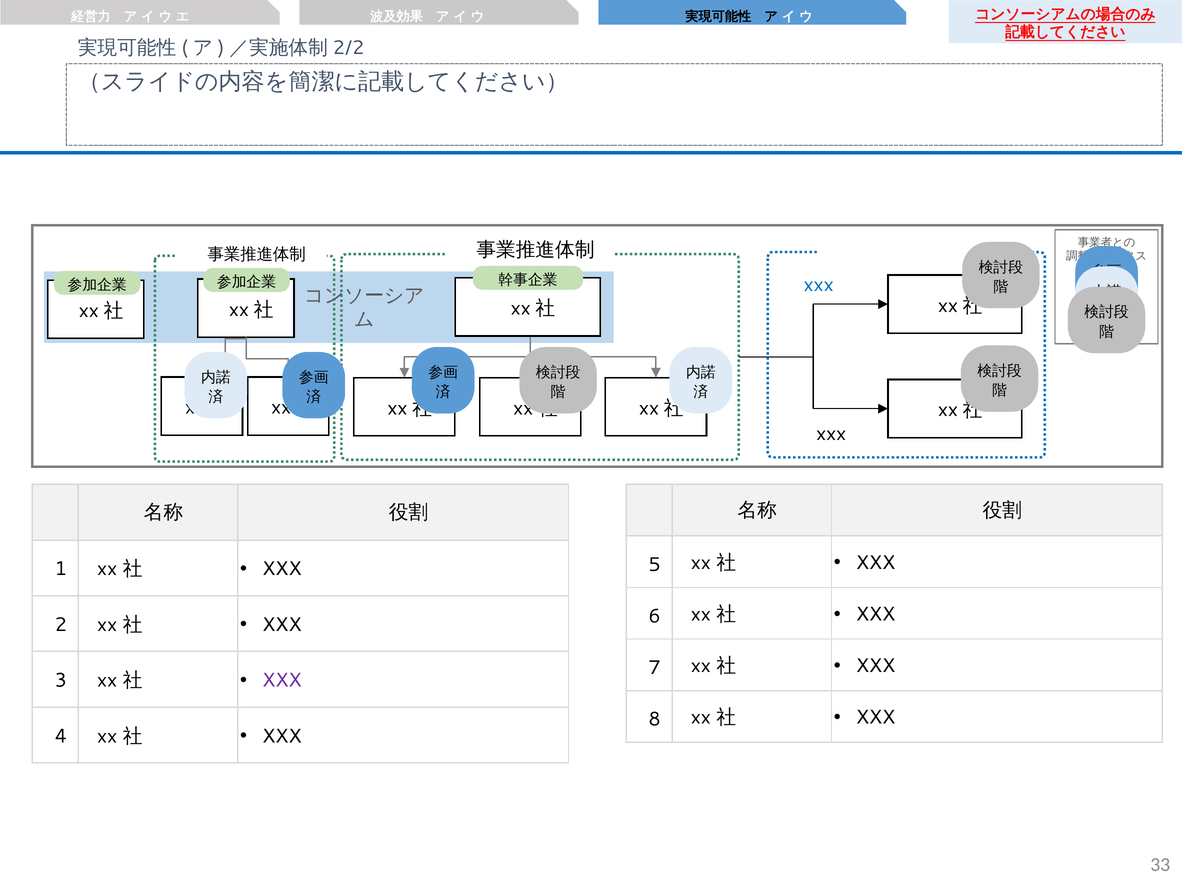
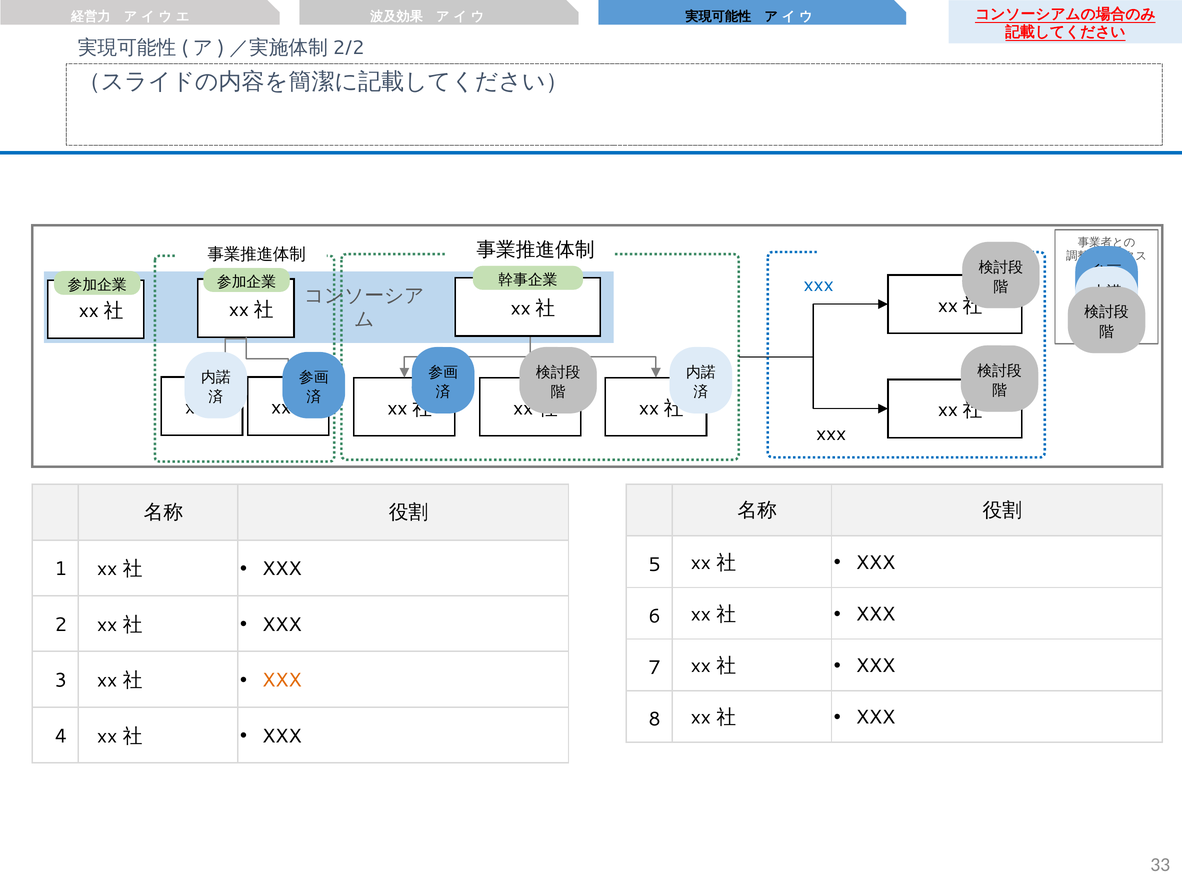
XXX colour: purple -> orange (282, 680)
